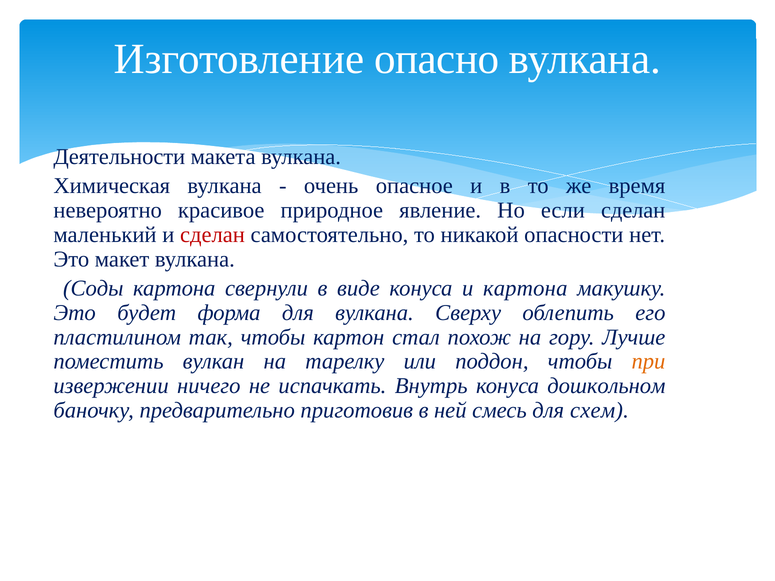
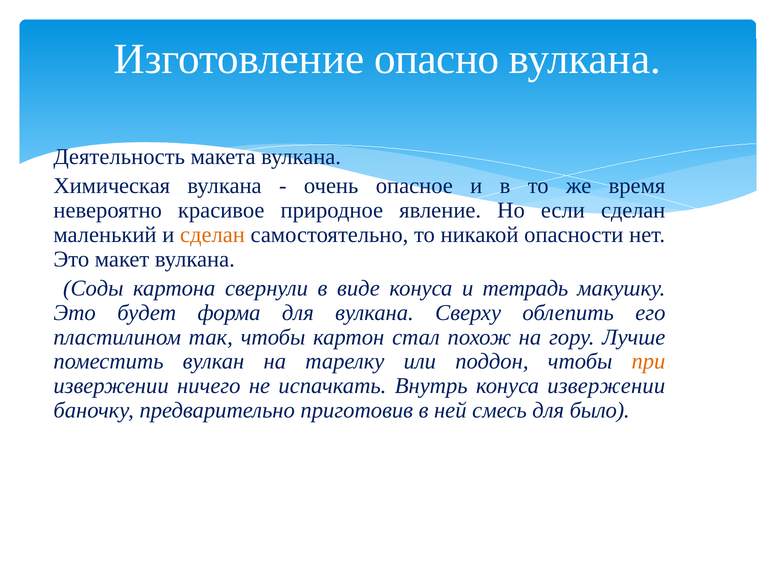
Деятельности: Деятельности -> Деятельность (119, 157)
сделан colour: red -> orange (212, 235)
и картона: картона -> тетрадь (525, 288)
конуса дошкольном: дошкольном -> извержении (606, 386)
схем: схем -> было (600, 410)
